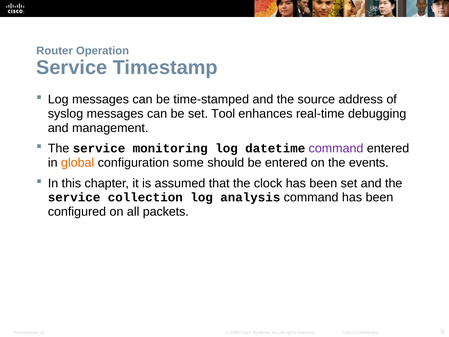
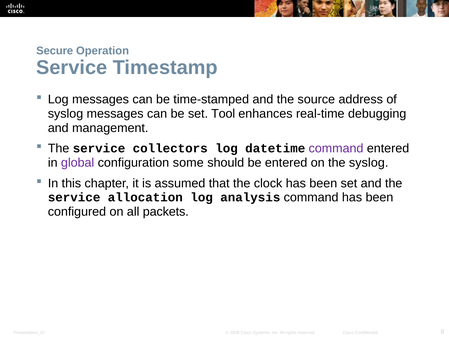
Router: Router -> Secure (55, 51)
monitoring: monitoring -> collectors (170, 148)
global colour: orange -> purple (78, 163)
the events: events -> syslog (369, 163)
collection: collection -> allocation (145, 197)
